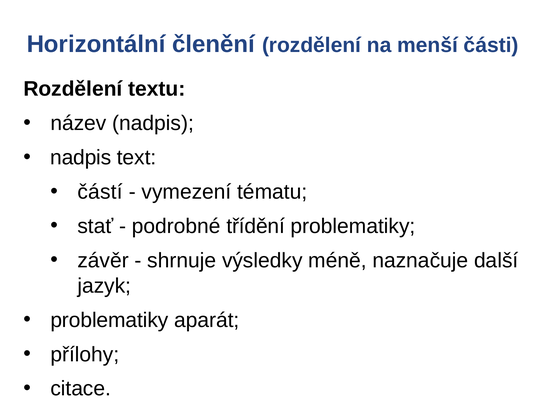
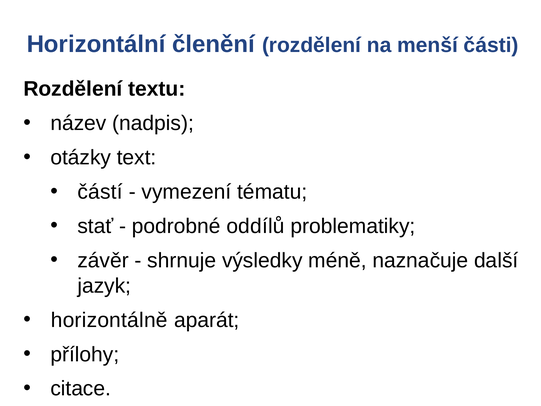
nadpis: nadpis -> otázky (81, 157)
třídění: třídění -> oddílů (256, 226)
problematiky: problematiky -> horizontálně (109, 320)
